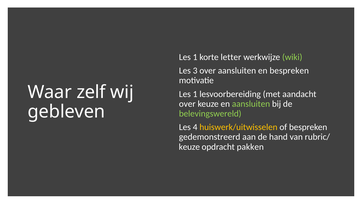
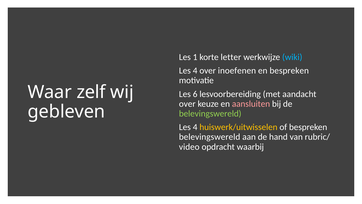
wiki colour: light green -> light blue (292, 57)
3: 3 -> 4 (195, 71)
over aansluiten: aansluiten -> inoefenen (237, 71)
1: 1 -> 6 (195, 94)
aansluiten colour: light green -> pink (251, 104)
gedemonstreerd: gedemonstreerd -> belevingswereld (210, 137)
keuze: keuze -> video (189, 146)
pakken: pakken -> waarbij (250, 146)
